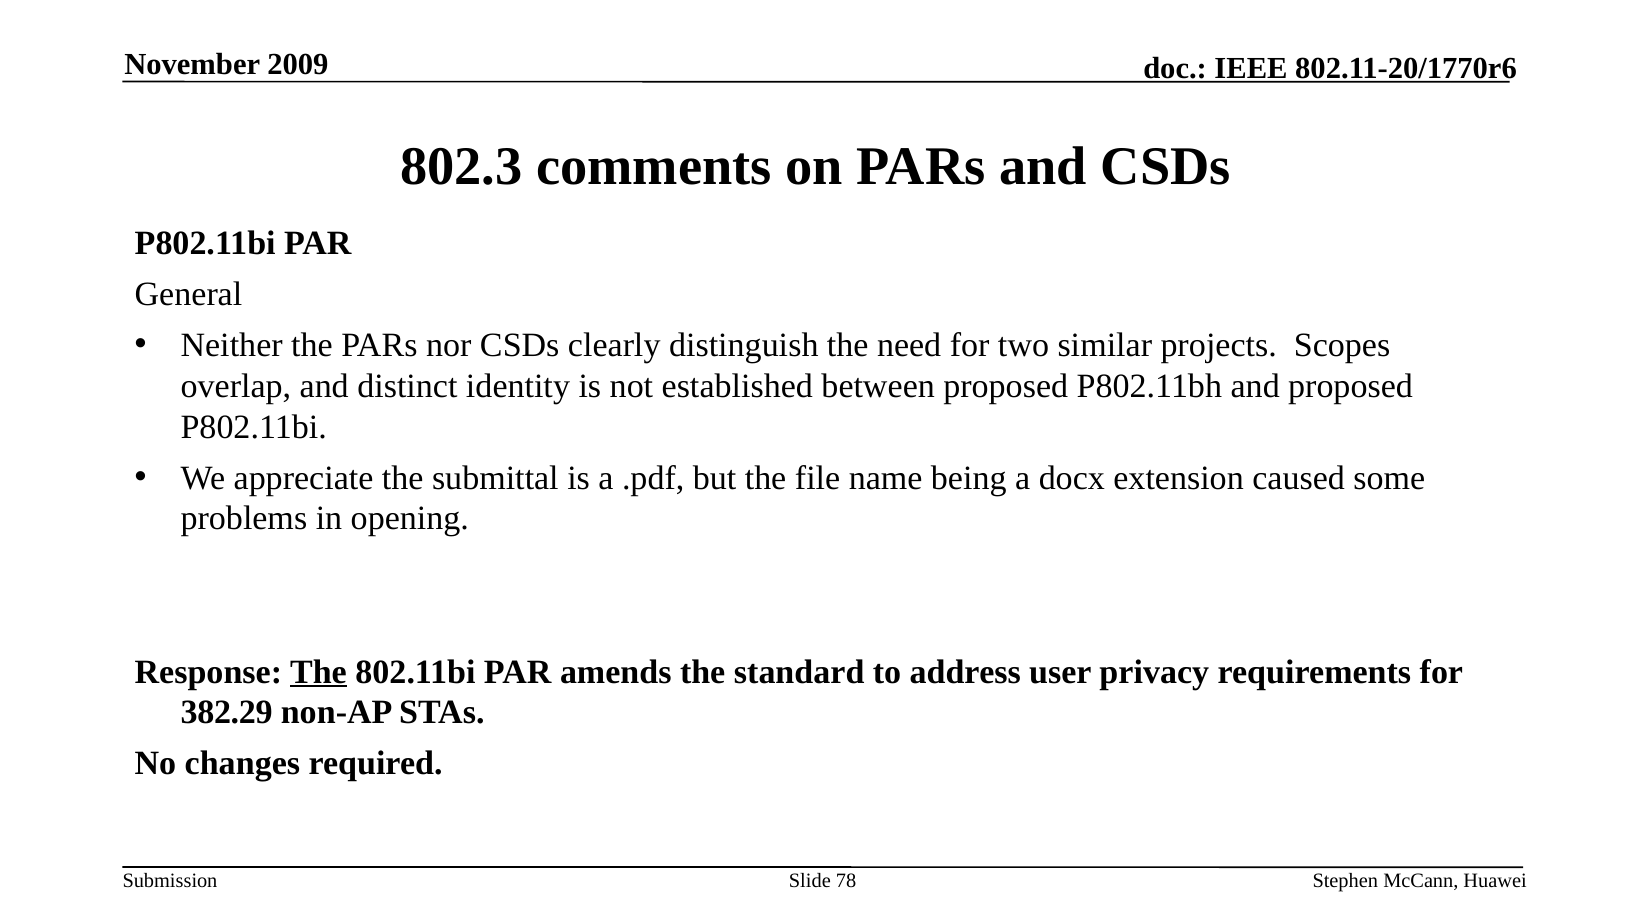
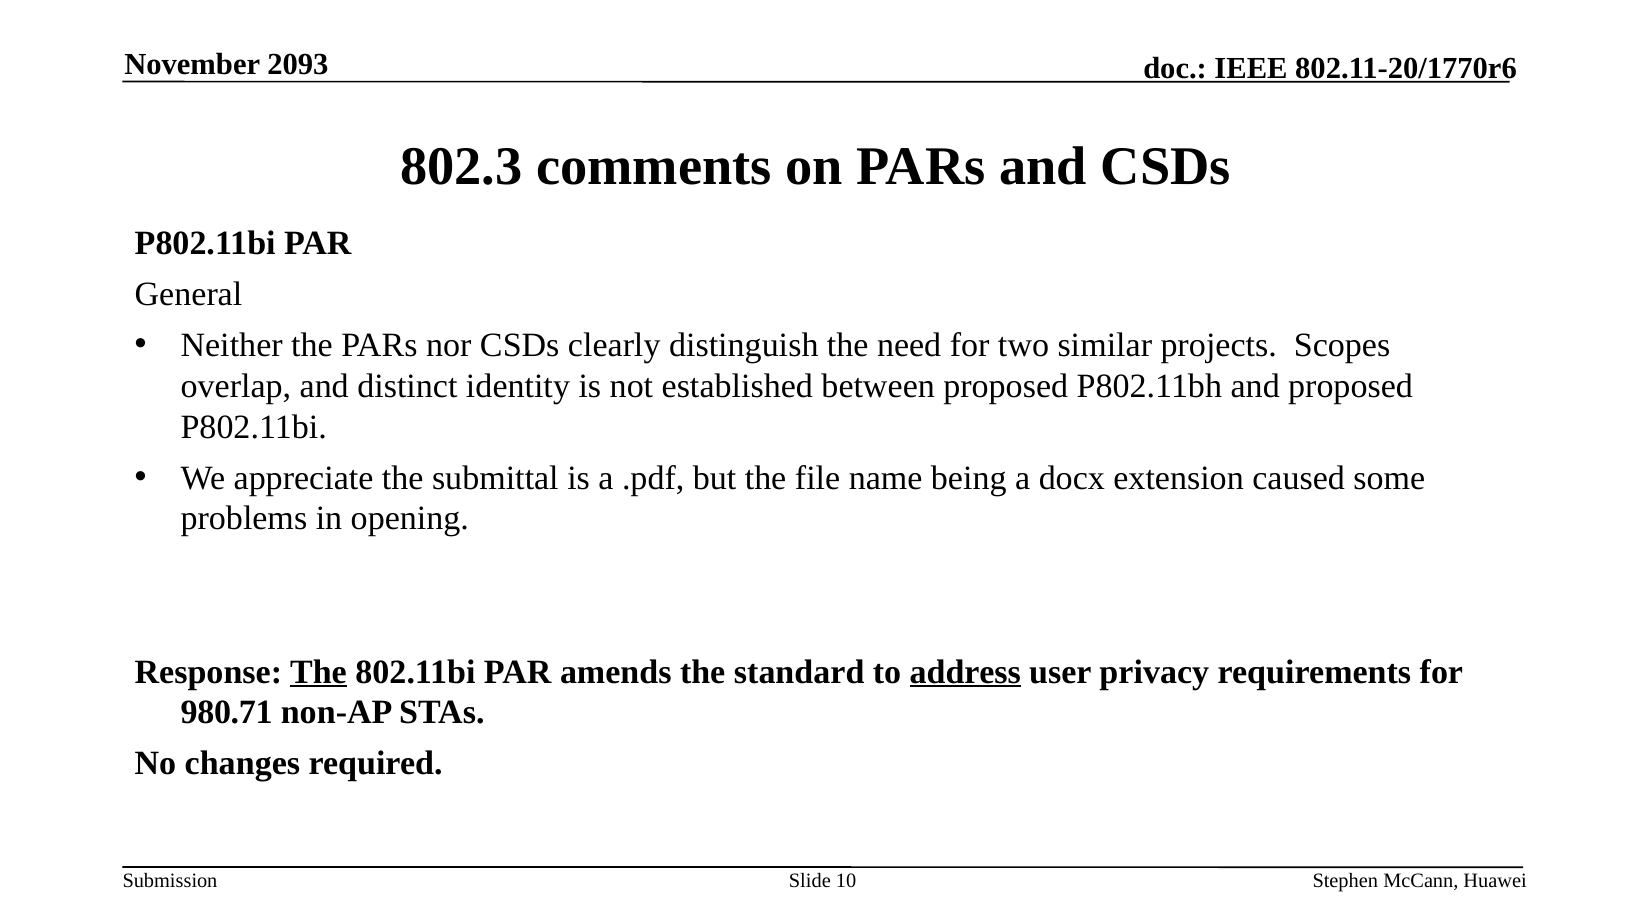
2009: 2009 -> 2093 (298, 65)
address underline: none -> present (965, 672)
382.29: 382.29 -> 980.71 (227, 713)
78: 78 -> 10 (846, 880)
